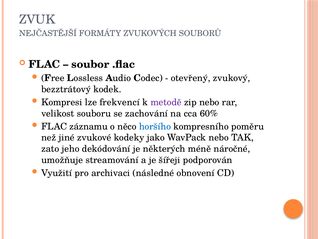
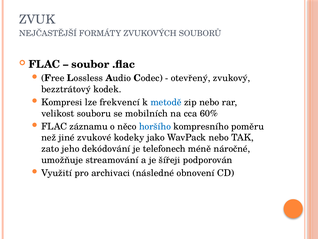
metodě colour: purple -> blue (166, 102)
zachování: zachování -> mobilních (147, 113)
některých: některých -> telefonech (164, 148)
